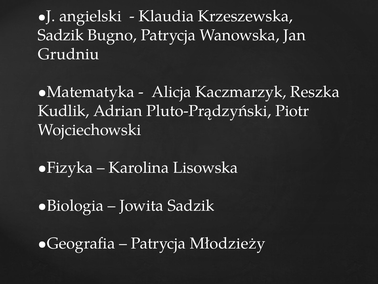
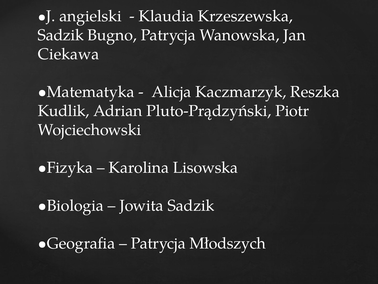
Grudniu: Grudniu -> Ciekawa (69, 54)
Młodzieży: Młodzieży -> Młodszych (228, 243)
